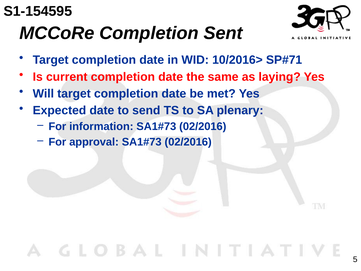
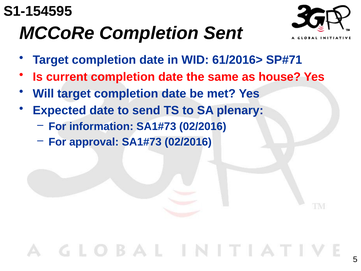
10/2016>: 10/2016> -> 61/2016> (237, 60)
laying: laying -> house (280, 77)
